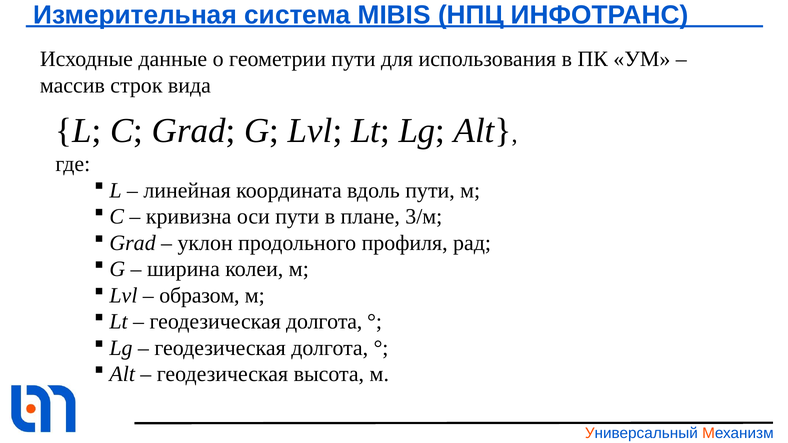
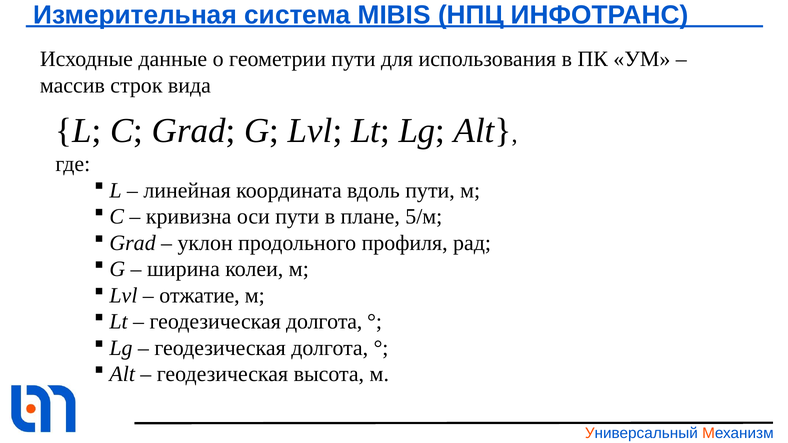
3/м: 3/м -> 5/м (424, 217)
образом: образом -> отжатие (199, 296)
